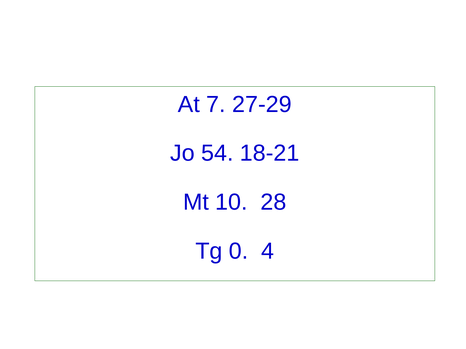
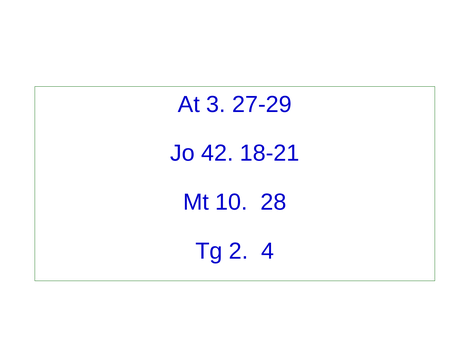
7: 7 -> 3 (216, 105)
54: 54 -> 42 (217, 154)
0: 0 -> 2 (239, 251)
